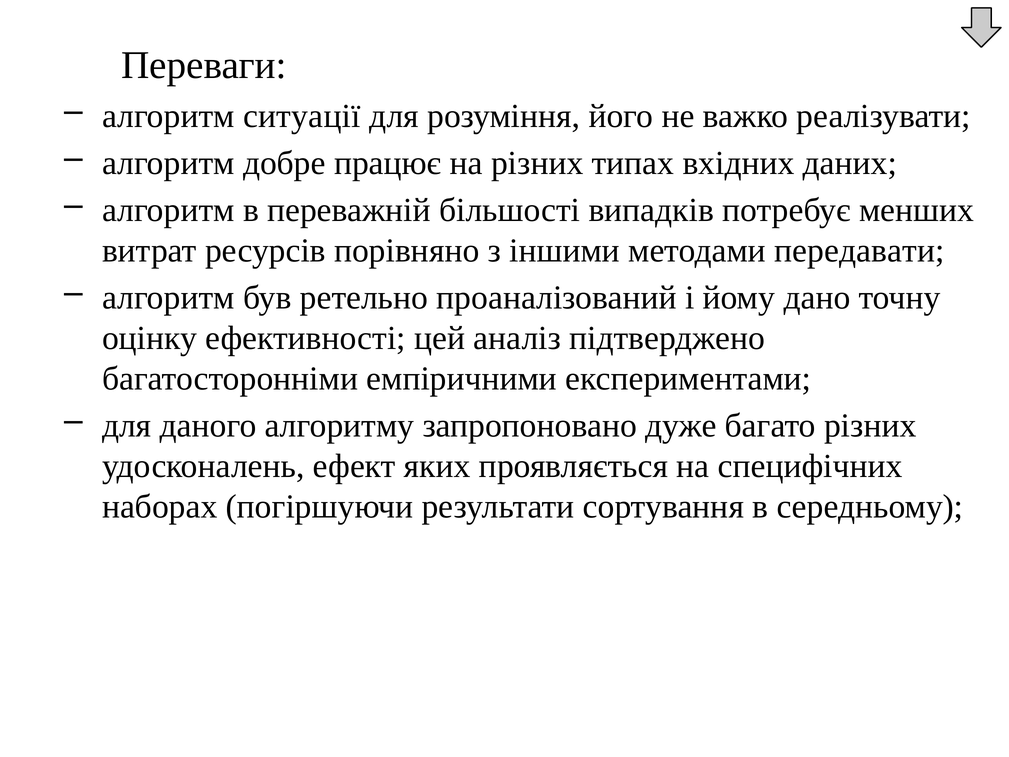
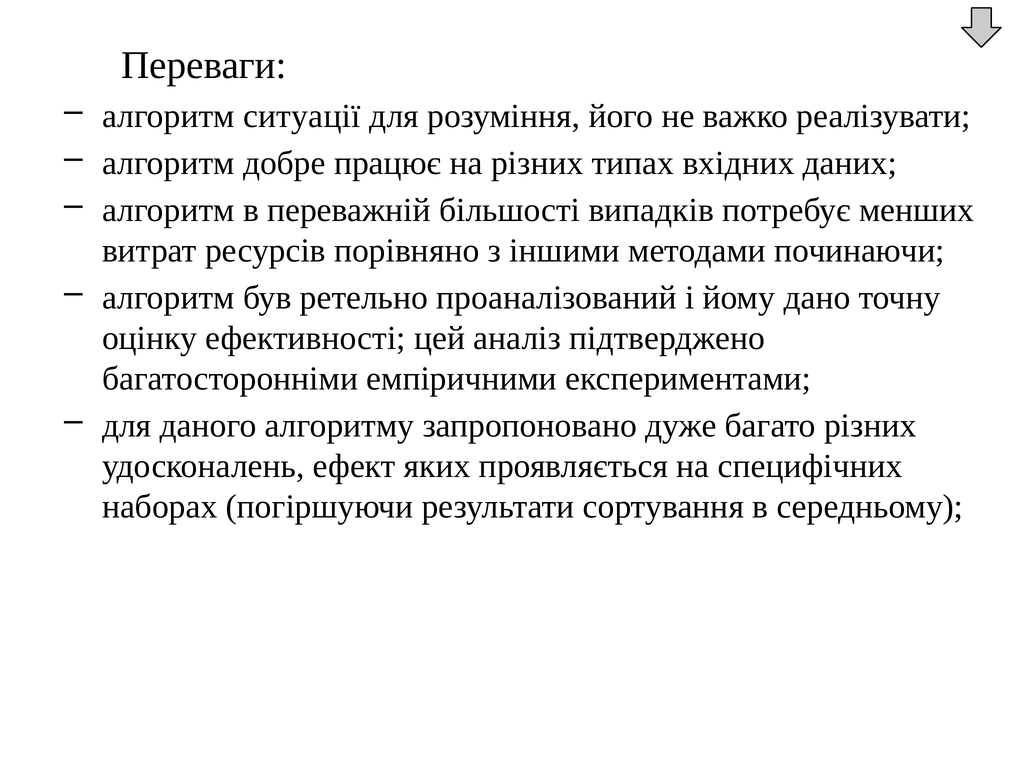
передавати: передавати -> починаючи (859, 251)
